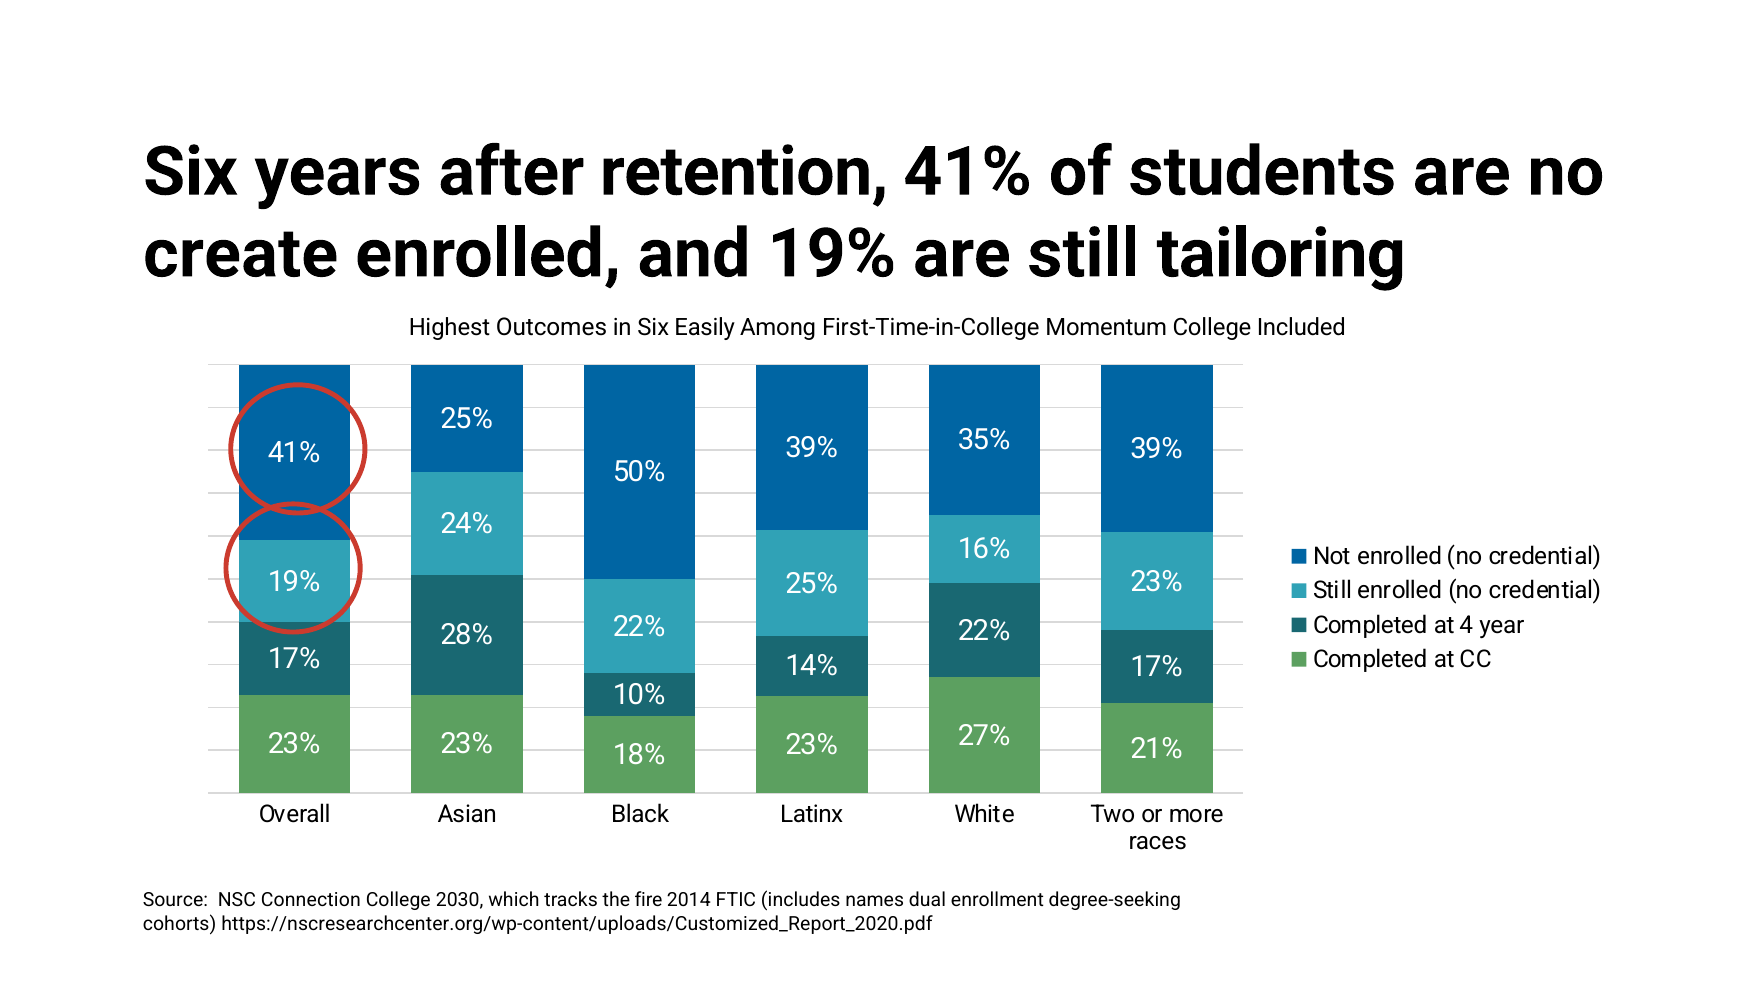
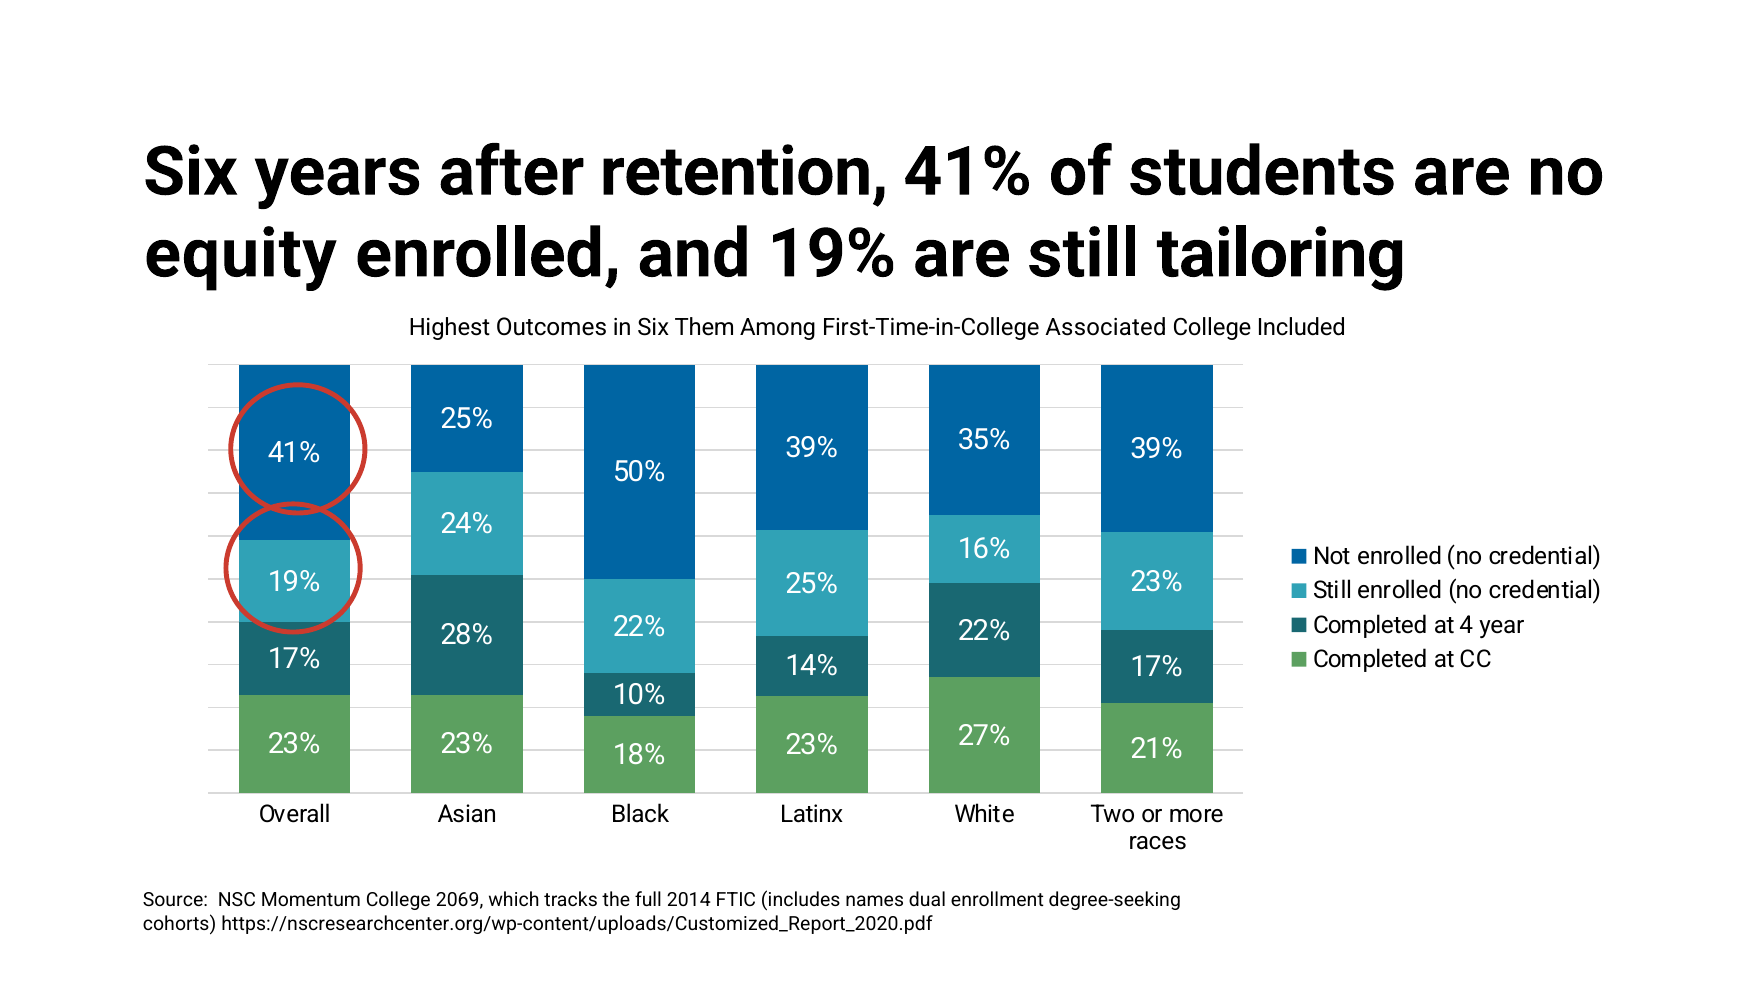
create: create -> equity (240, 254)
Easily: Easily -> Them (705, 328)
Momentum: Momentum -> Associated (1106, 328)
Connection: Connection -> Momentum (311, 901)
2030: 2030 -> 2069 (460, 901)
fire: fire -> full (648, 901)
